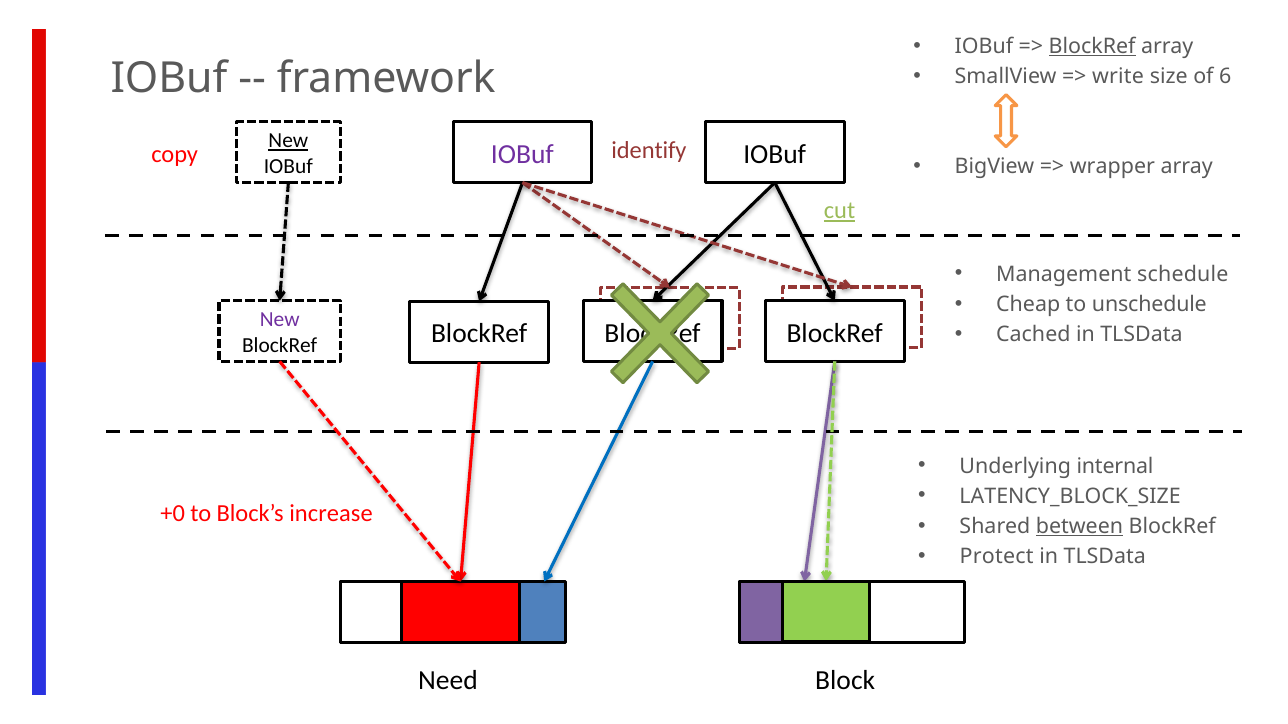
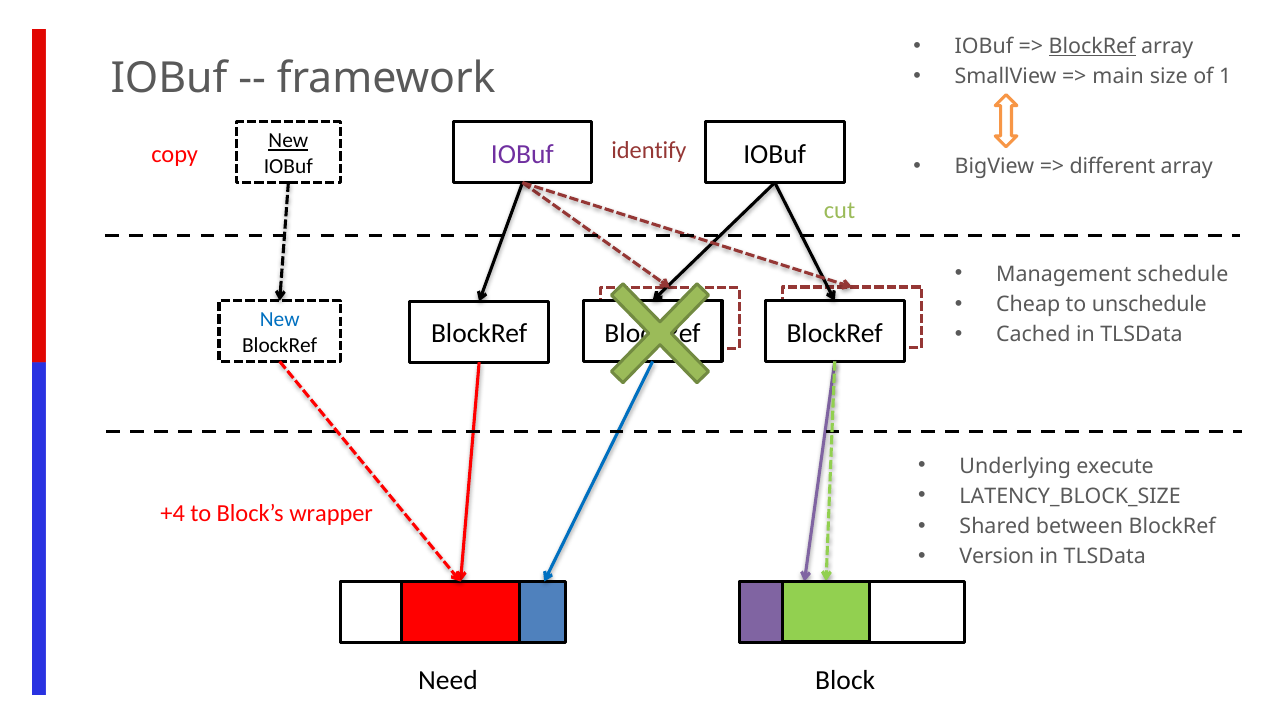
write: write -> main (1118, 77)
6: 6 -> 1 (1225, 77)
wrapper: wrapper -> different (1113, 167)
cut underline: present -> none (840, 211)
New colour: purple -> blue (280, 320)
internal: internal -> execute (1115, 466)
+0: +0 -> +4 (173, 513)
increase: increase -> wrapper (331, 513)
between underline: present -> none (1080, 526)
Protect: Protect -> Version (997, 556)
